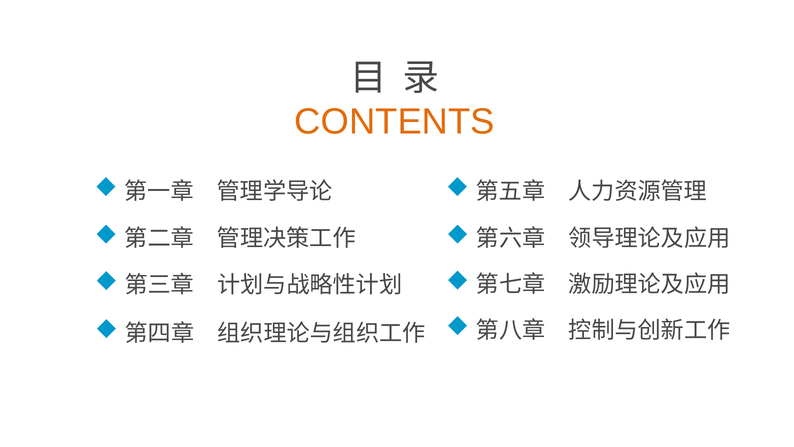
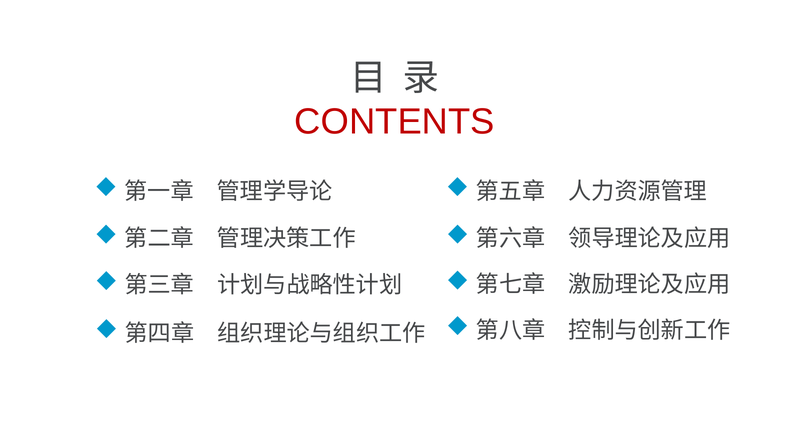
CONTENTS colour: orange -> red (394, 122)
